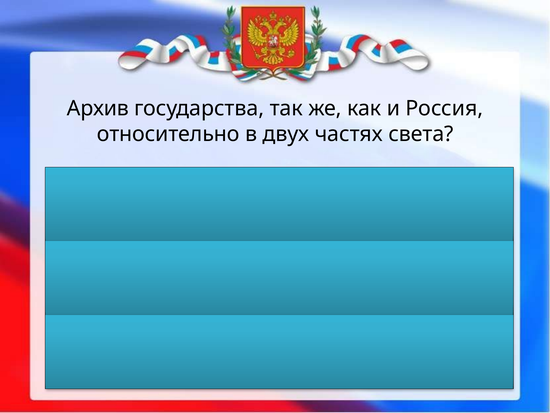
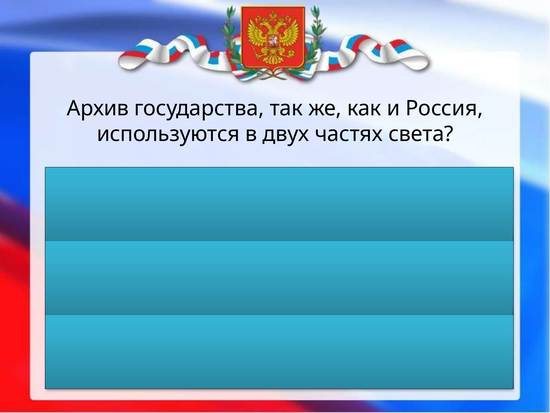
относительно: относительно -> используются (168, 134)
